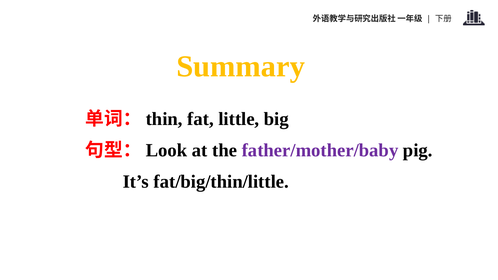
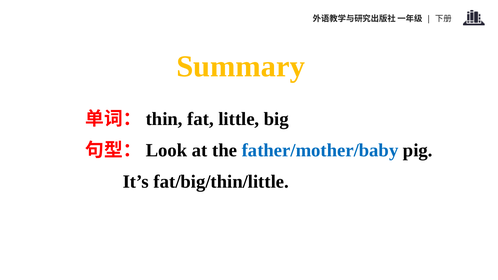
father/mother/baby colour: purple -> blue (320, 150)
